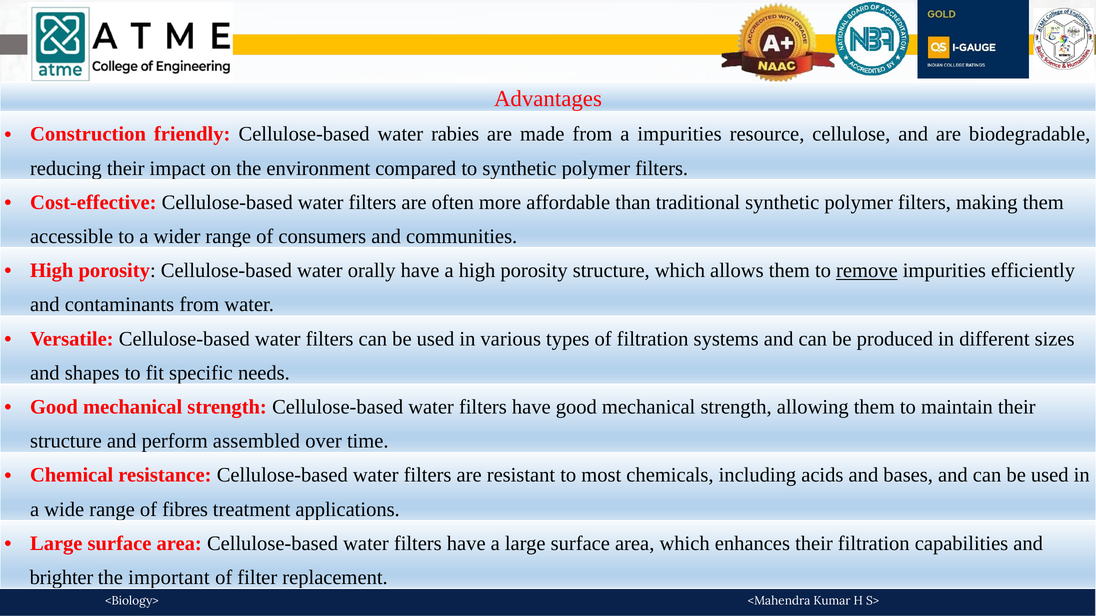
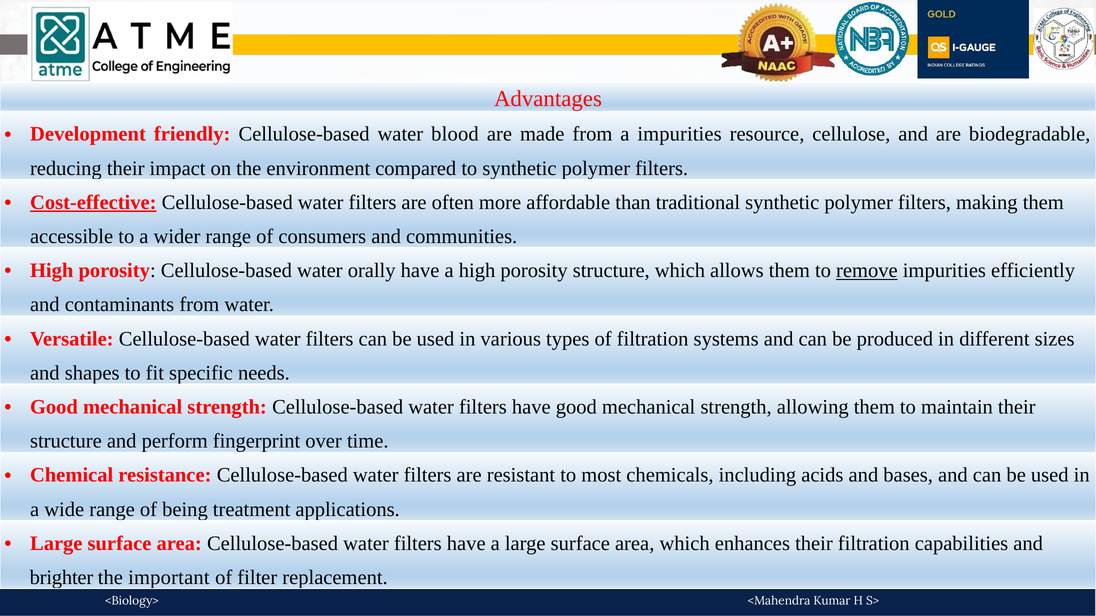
Construction: Construction -> Development (88, 134)
rabies: rabies -> blood (455, 134)
Cost-effective underline: none -> present (93, 203)
assembled: assembled -> fingerprint (257, 441)
fibres: fibres -> being (185, 510)
